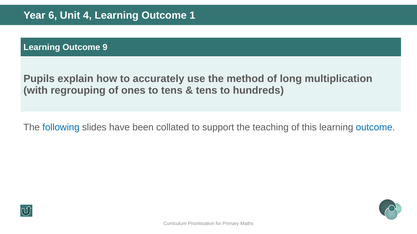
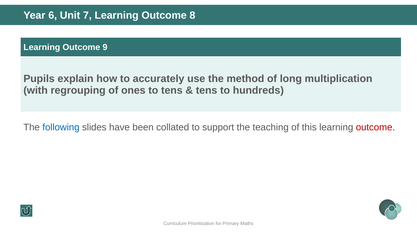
4: 4 -> 7 (87, 16)
1: 1 -> 8 (192, 16)
outcome colour: blue -> red (375, 128)
